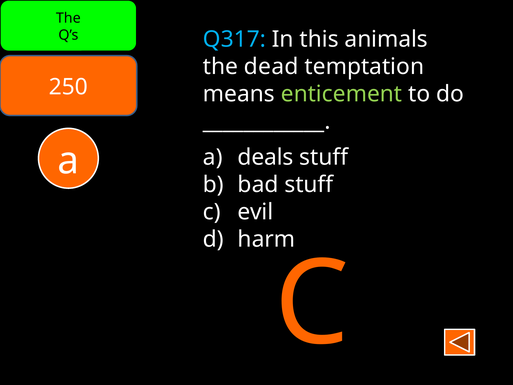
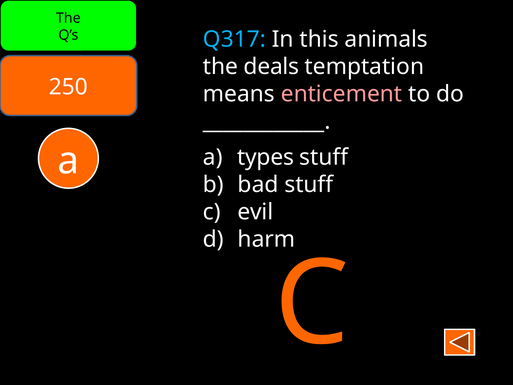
dead: dead -> deals (271, 67)
enticement colour: light green -> pink (342, 94)
deals: deals -> types (266, 157)
